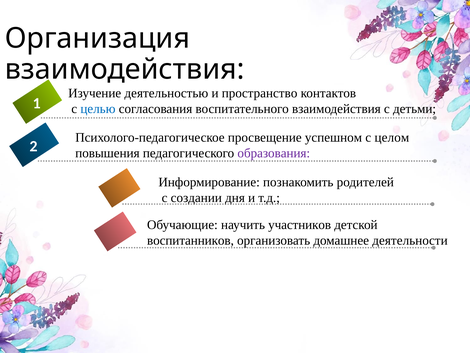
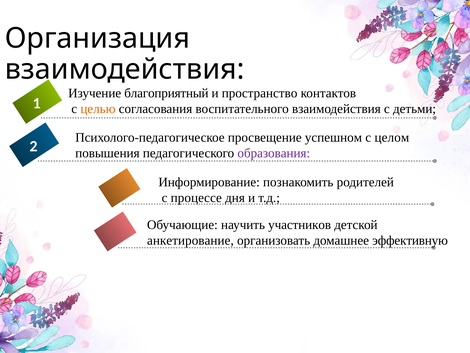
деятельностью: деятельностью -> благоприятный (166, 93)
целью colour: blue -> orange (98, 109)
создании: создании -> процессе (196, 198)
воспитанников: воспитанников -> анкетирование (190, 240)
деятельности: деятельности -> эффективную (410, 240)
